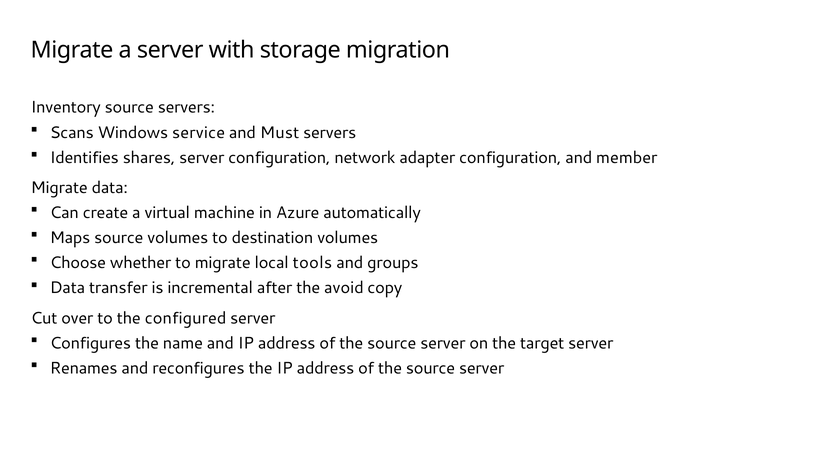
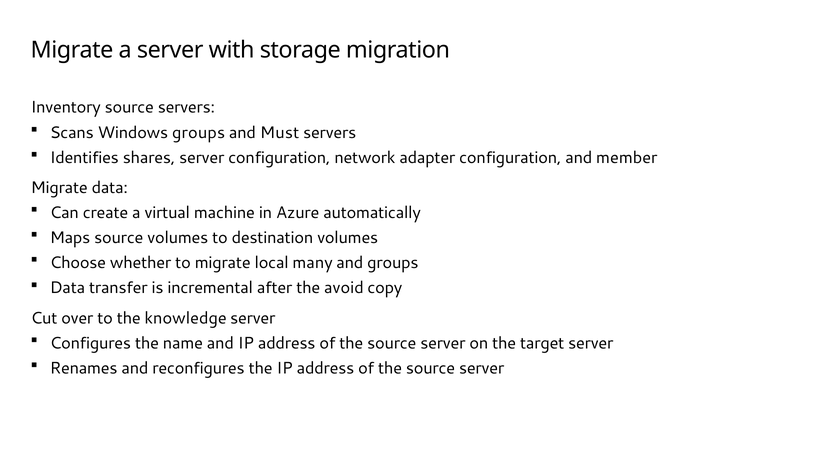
Windows service: service -> groups (199, 132)
tools: tools -> many (313, 263)
configured: configured -> knowledge (186, 318)
